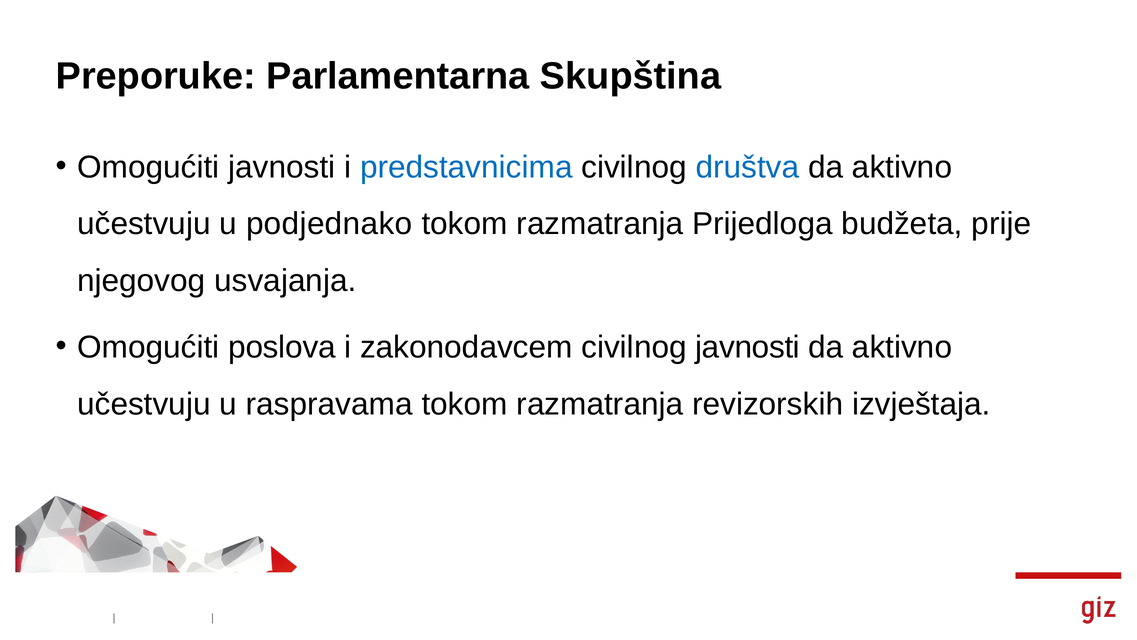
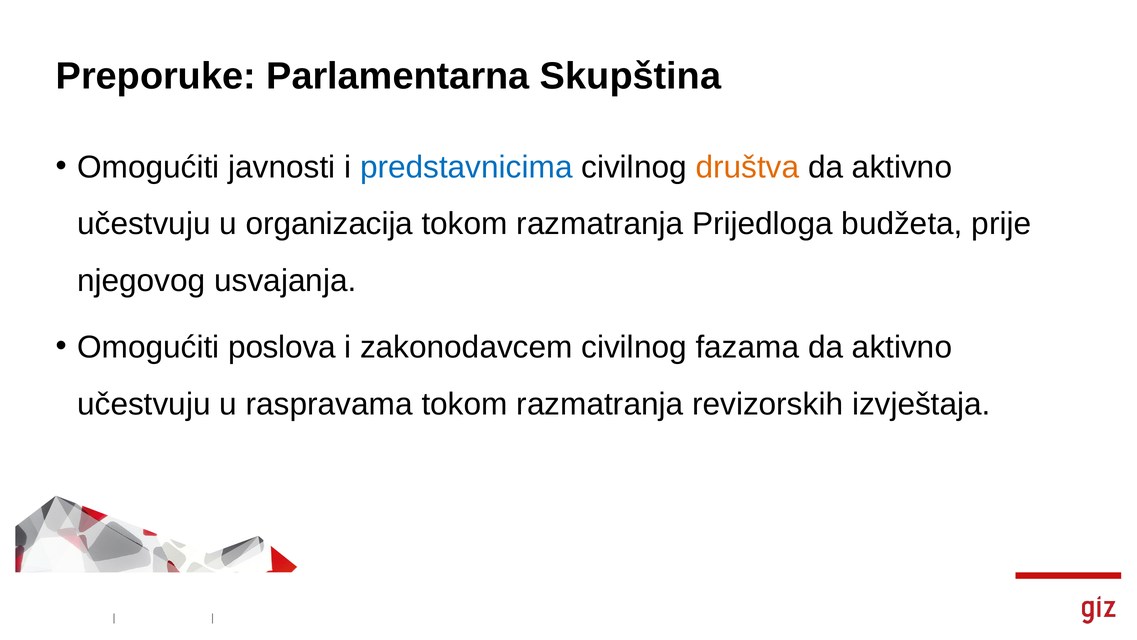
društva colour: blue -> orange (747, 167)
podjednako: podjednako -> organizacija (329, 224)
civilnog javnosti: javnosti -> fazama (747, 347)
